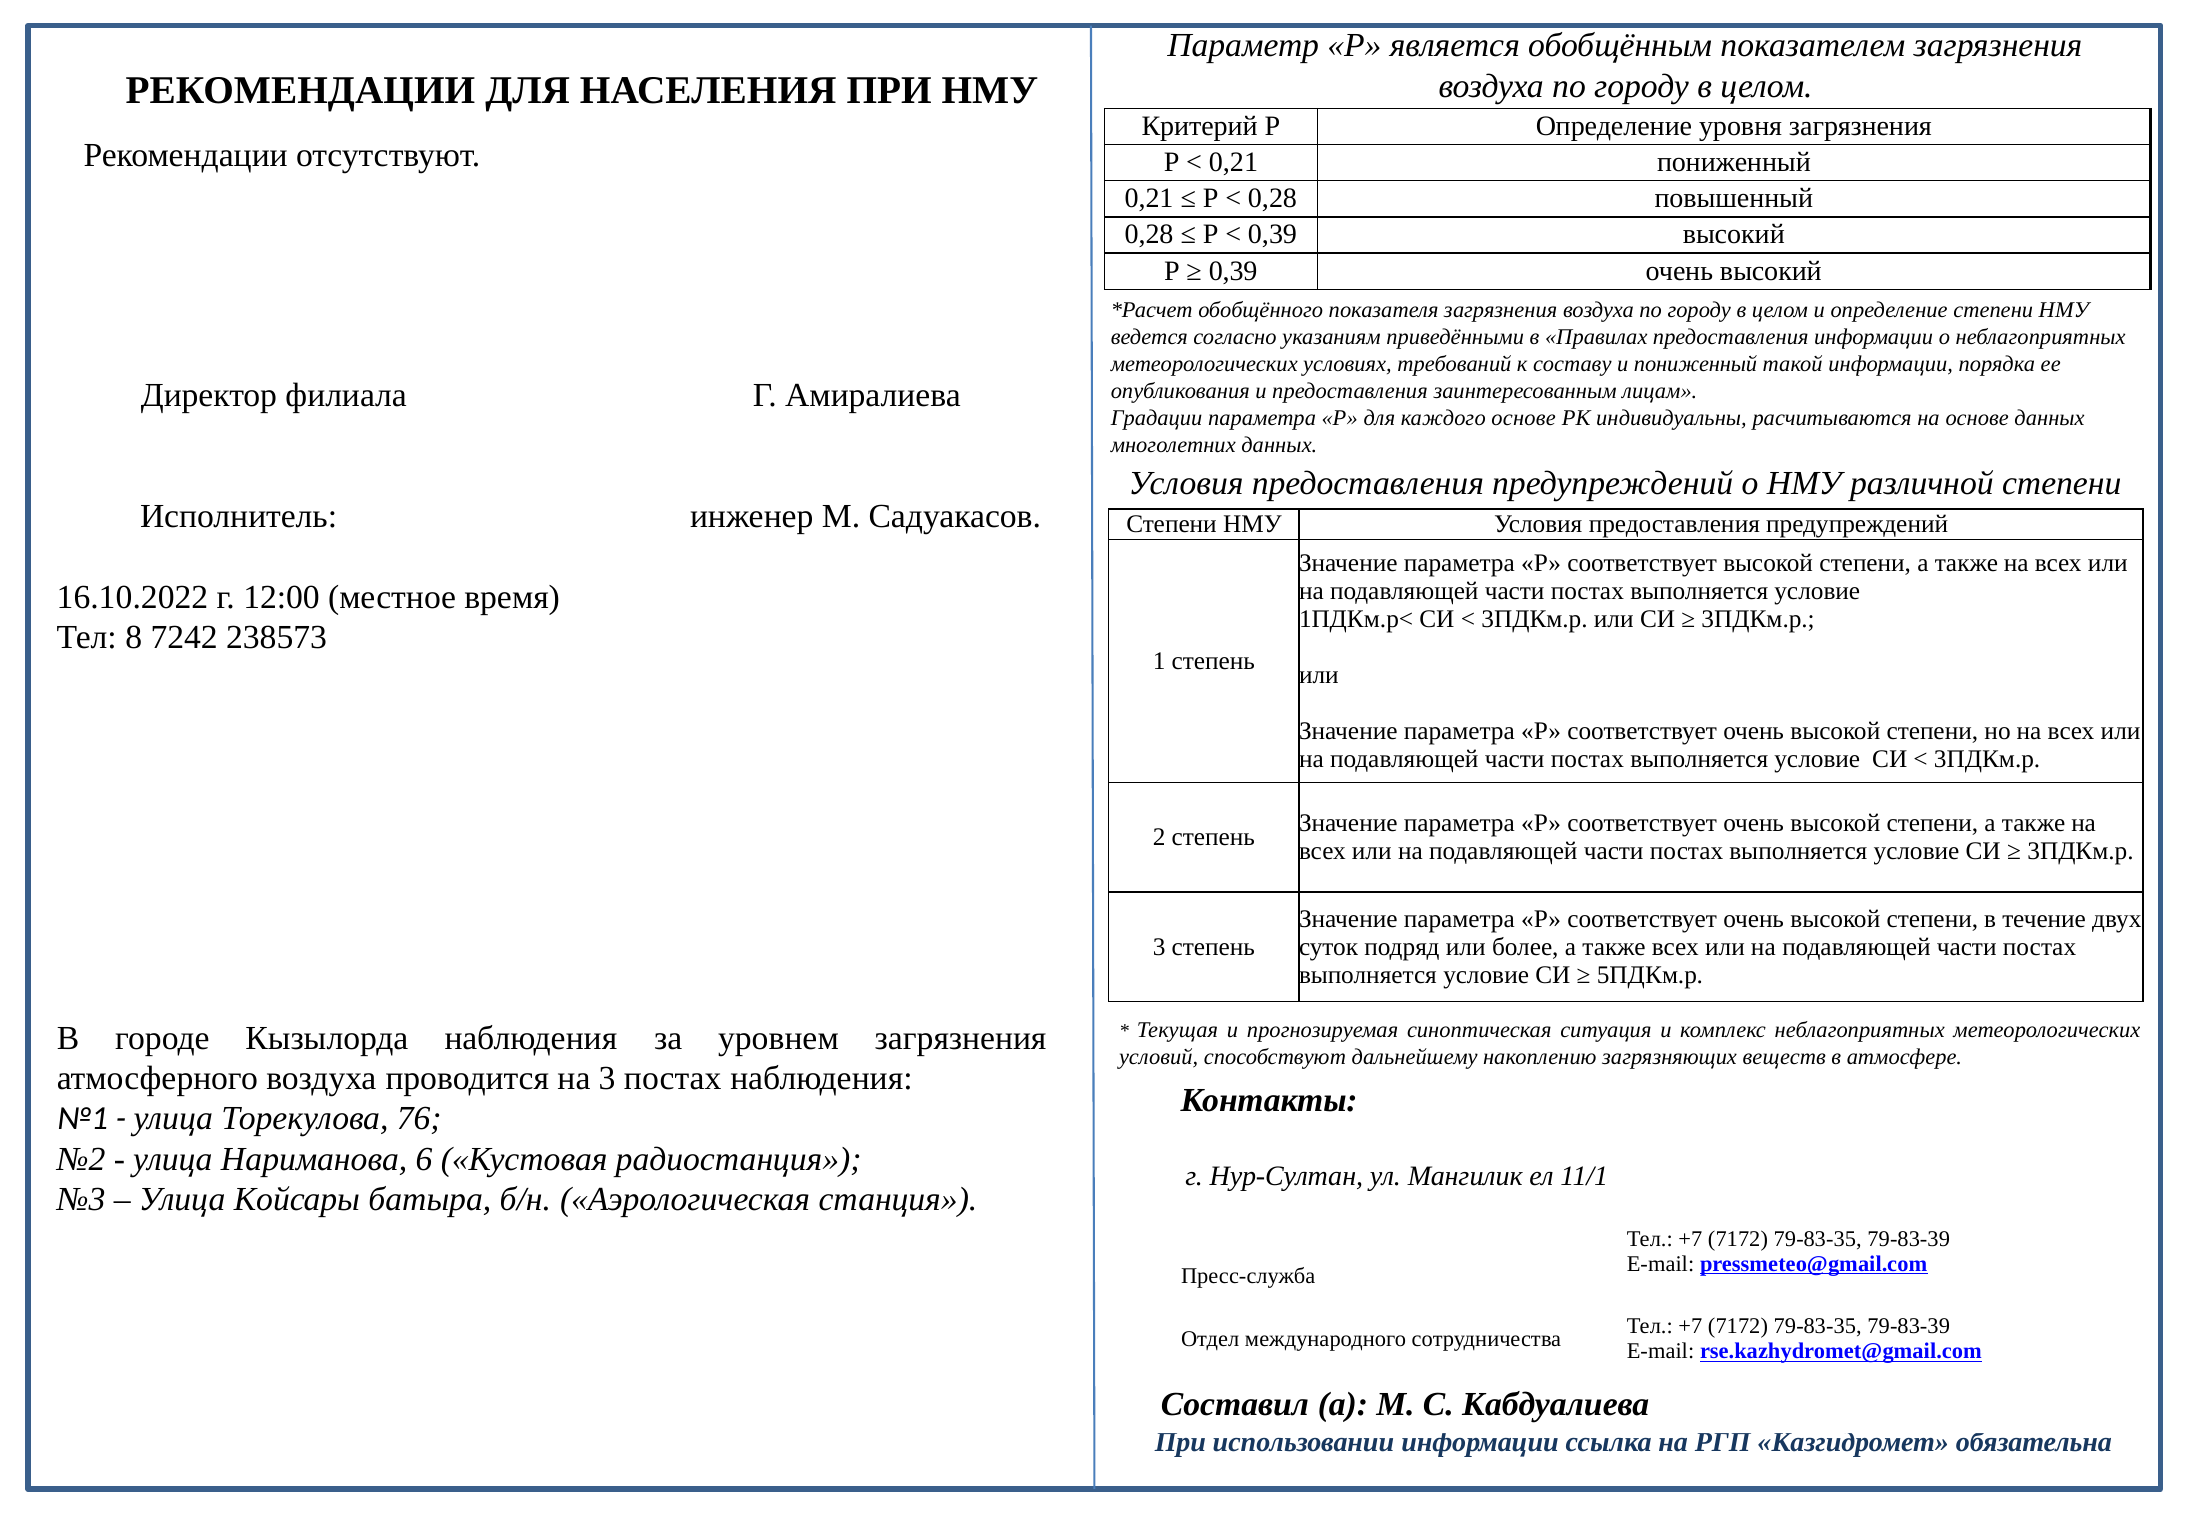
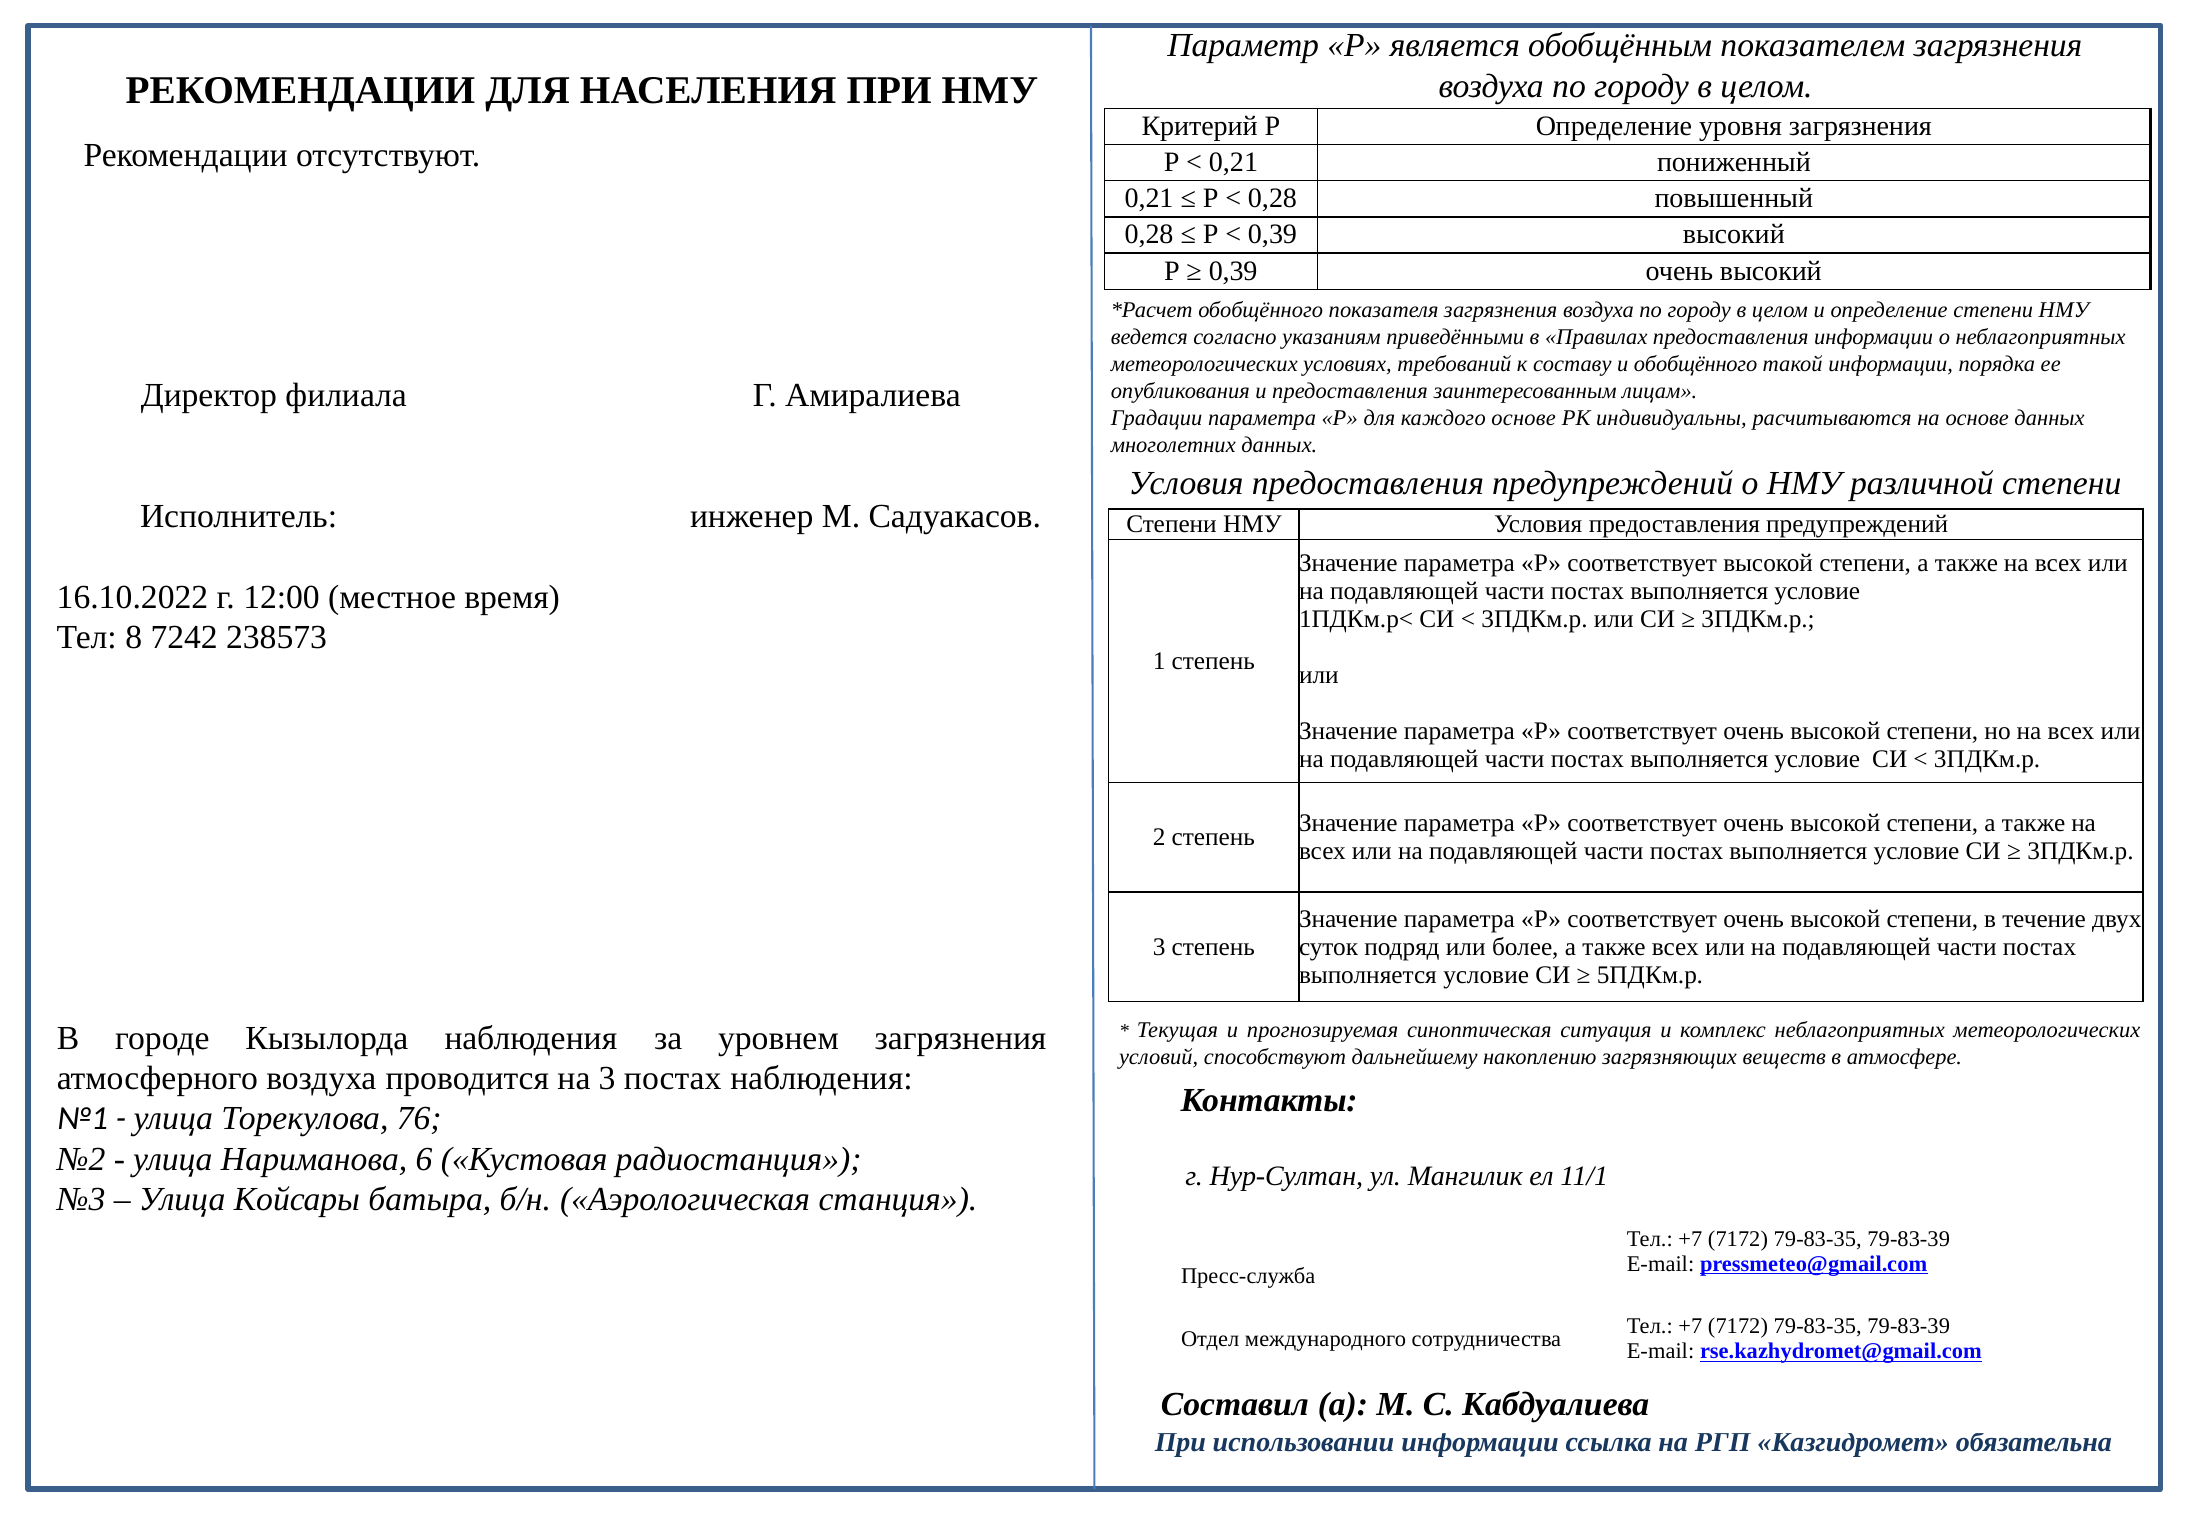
и пониженный: пониженный -> обобщённого (1696, 364)
